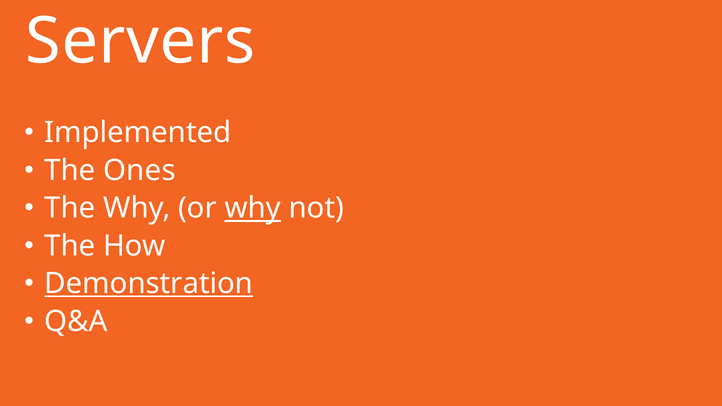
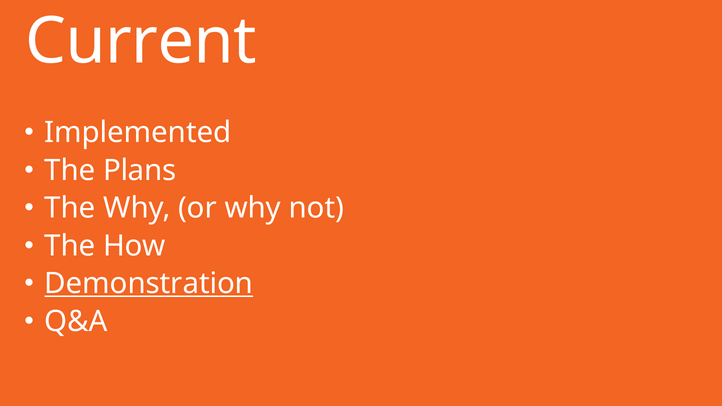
Servers: Servers -> Current (141, 41)
Ones: Ones -> Plans (140, 170)
why underline: present -> none (253, 208)
